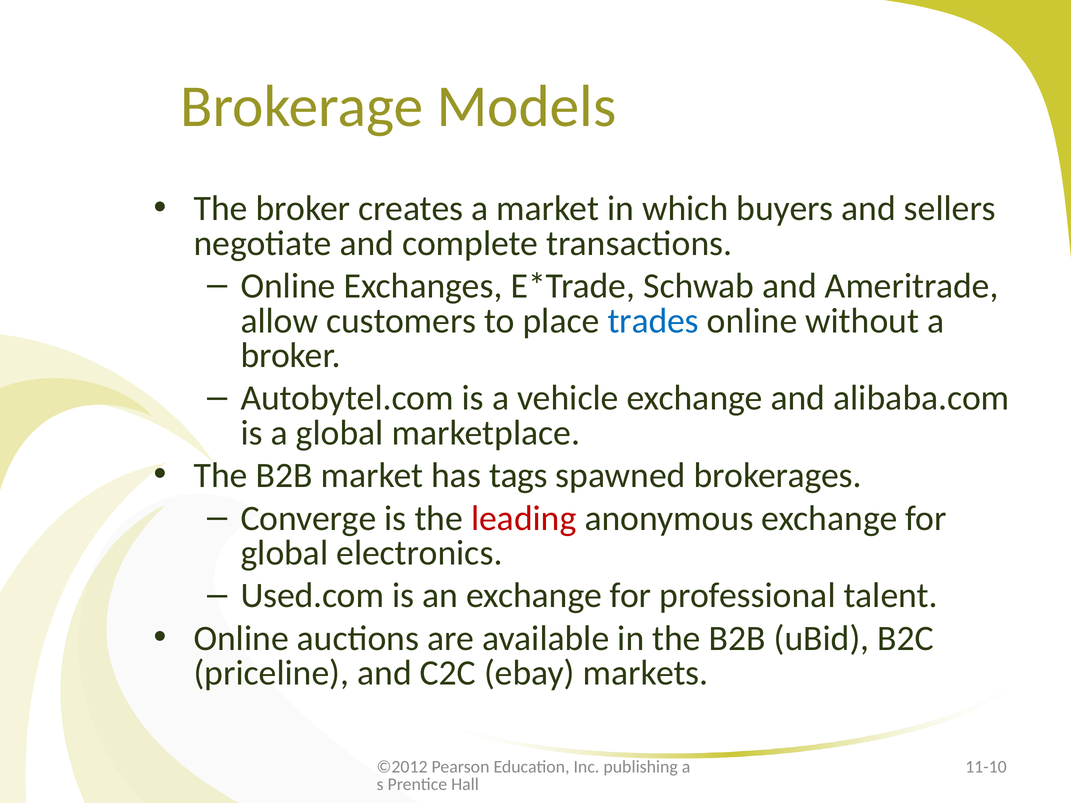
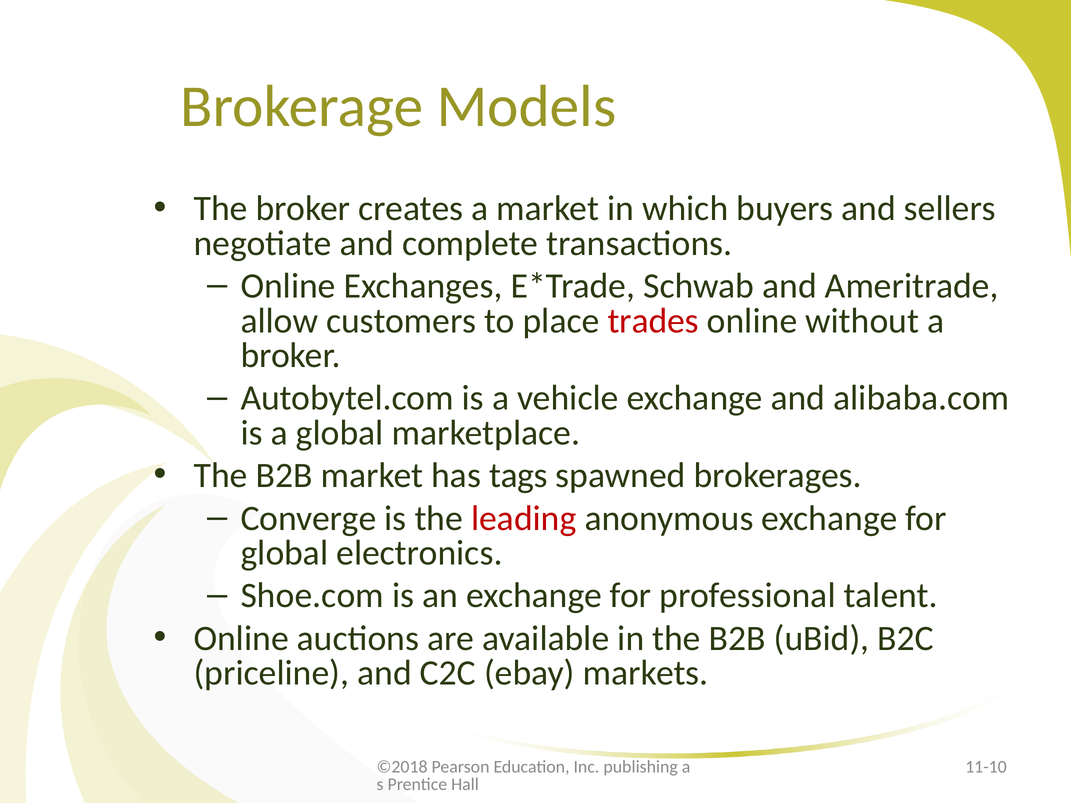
trades colour: blue -> red (653, 321)
Used.com: Used.com -> Shoe.com (312, 596)
©2012: ©2012 -> ©2018 (402, 767)
